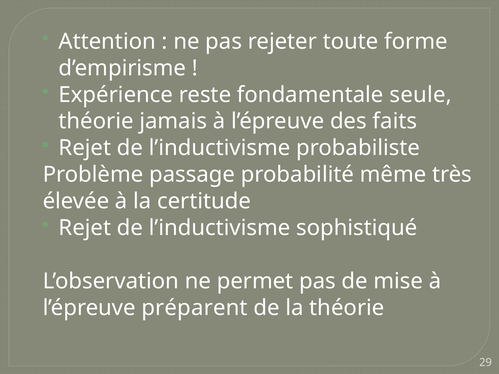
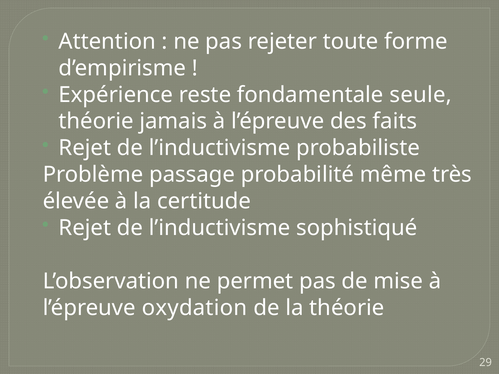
préparent: préparent -> oxydation (195, 308)
